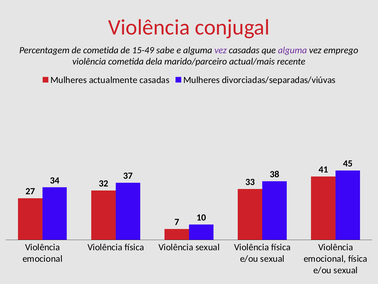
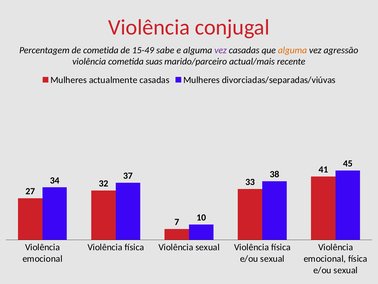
alguma colour: purple -> orange (292, 50)
emprego: emprego -> agressão (341, 50)
dela: dela -> suas (154, 61)
